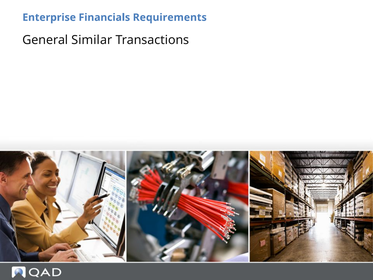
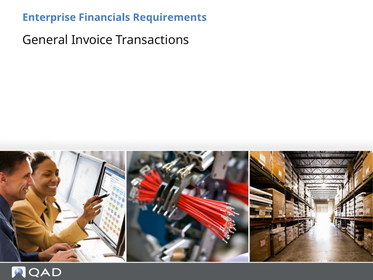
Similar: Similar -> Invoice (92, 40)
